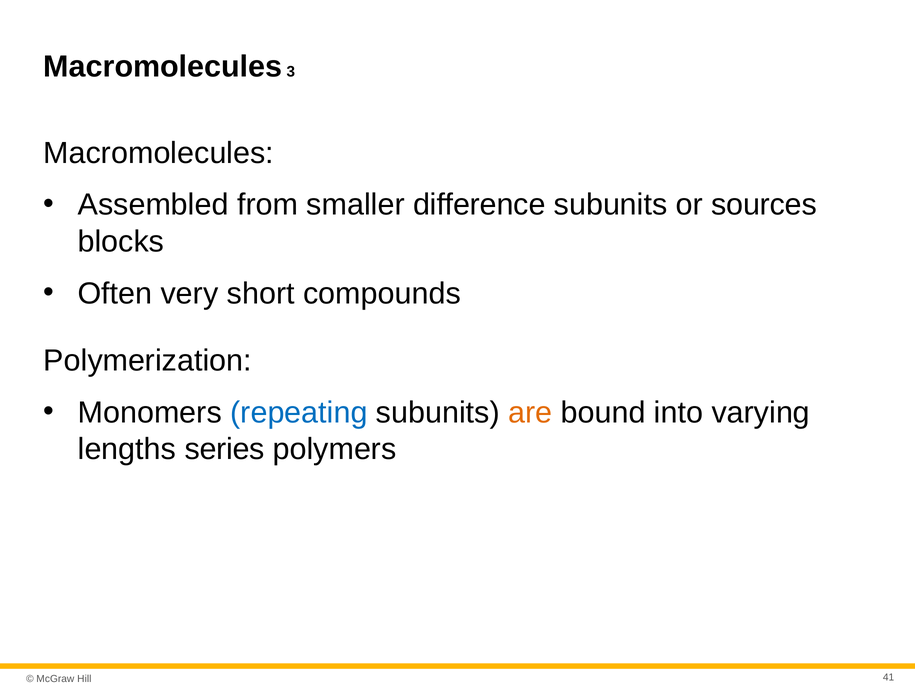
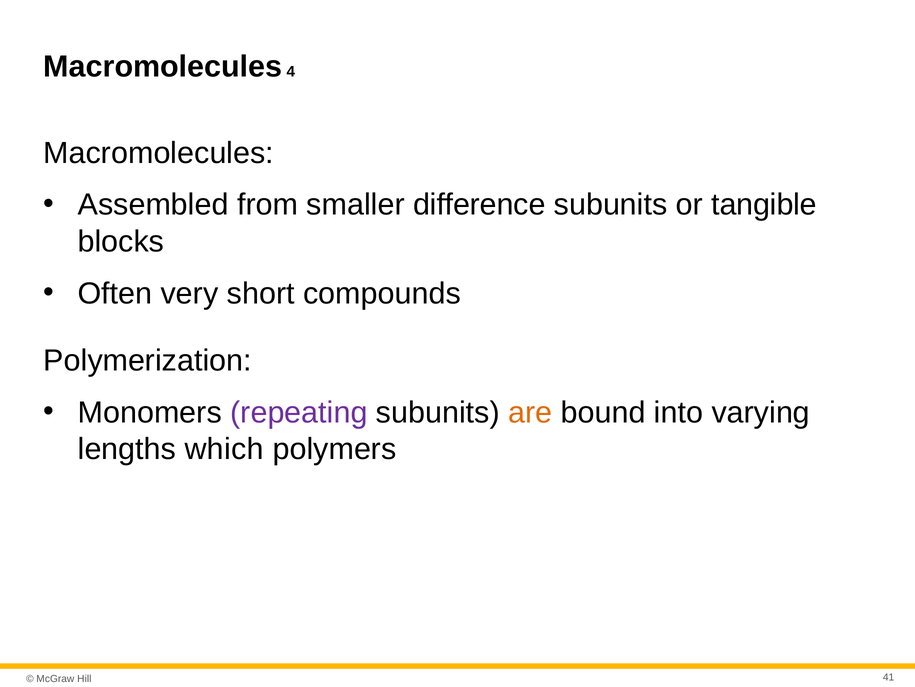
3: 3 -> 4 (291, 72)
sources: sources -> tangible (764, 205)
repeating colour: blue -> purple (299, 412)
series: series -> which (224, 449)
